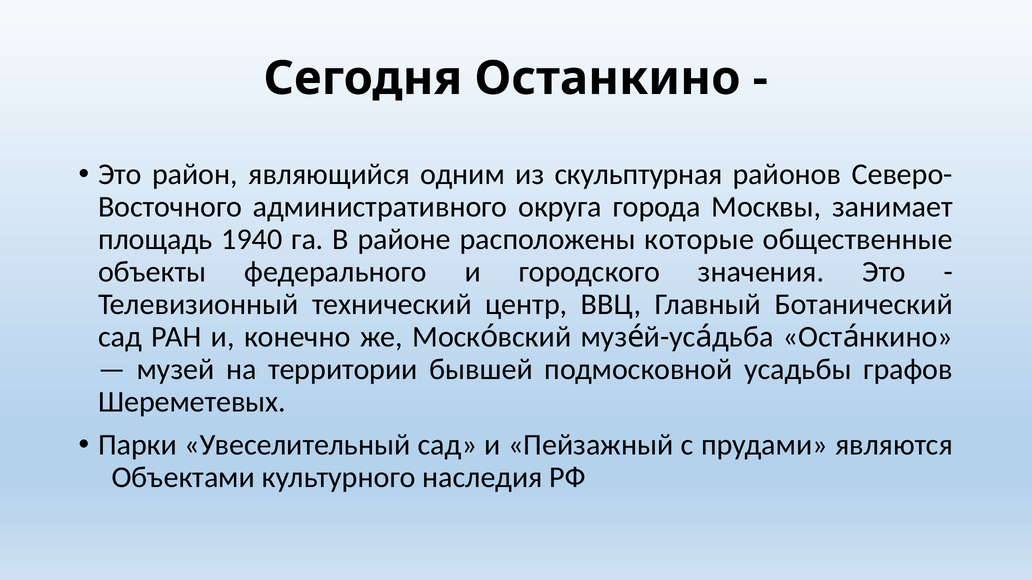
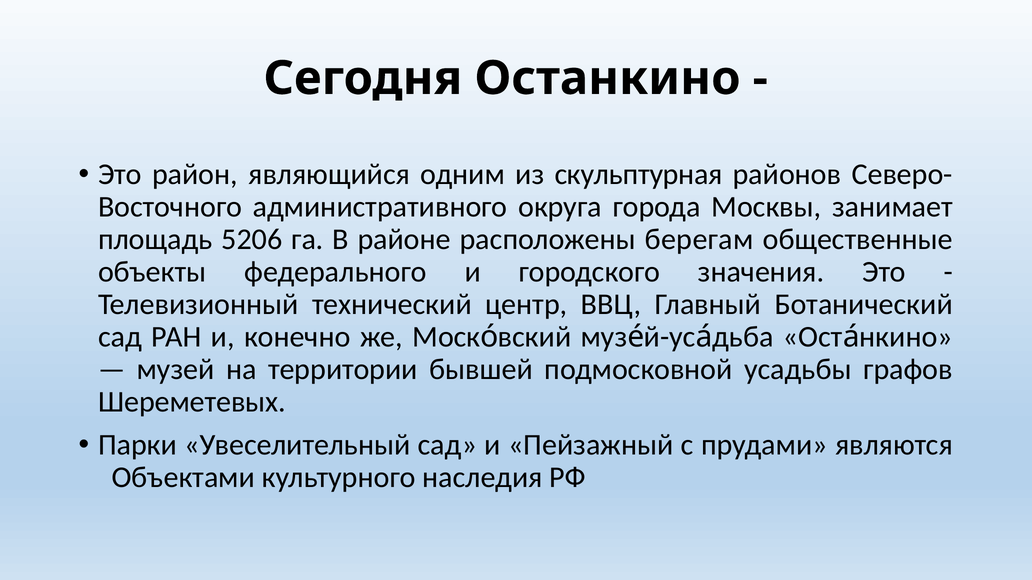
1940: 1940 -> 5206 (252, 240)
которые: которые -> берегам (699, 240)
